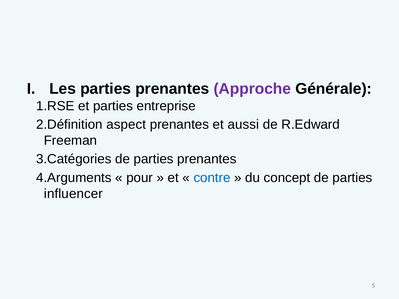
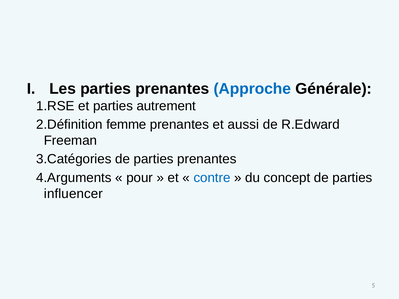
Approche colour: purple -> blue (252, 89)
entreprise: entreprise -> autrement (166, 106)
aspect: aspect -> femme (126, 125)
